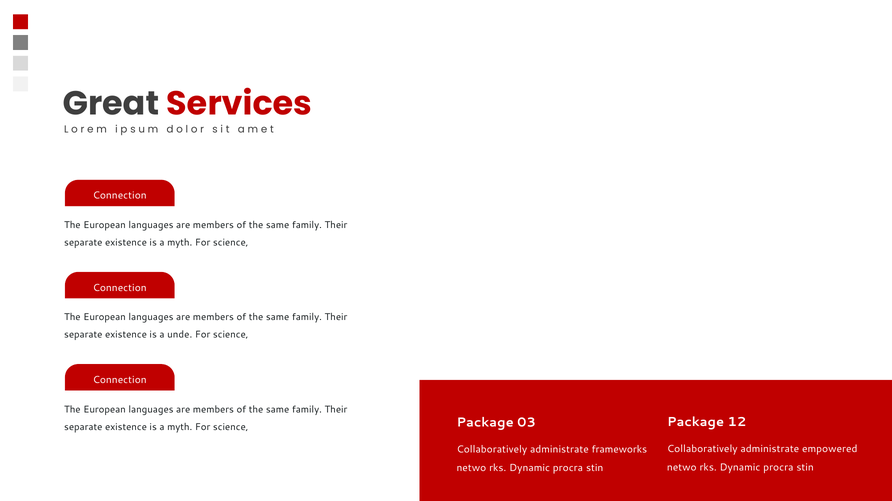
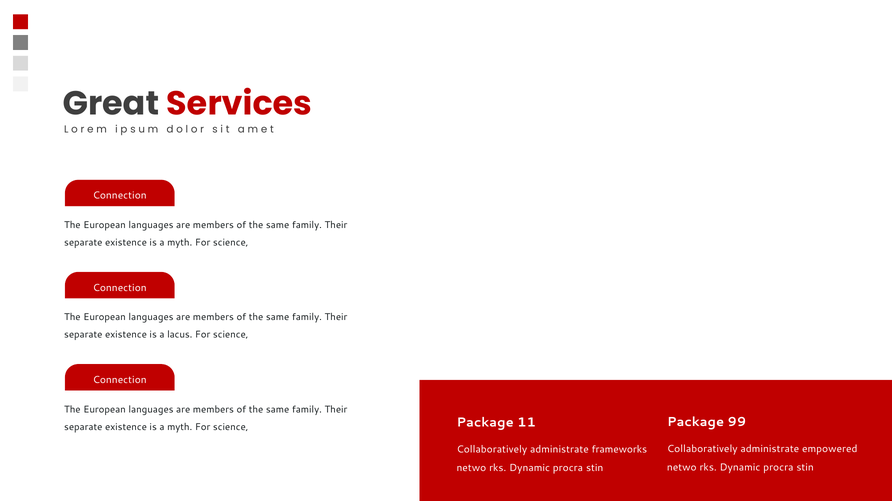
unde: unde -> lacus (180, 335)
12: 12 -> 99 (737, 423)
03: 03 -> 11 (527, 423)
